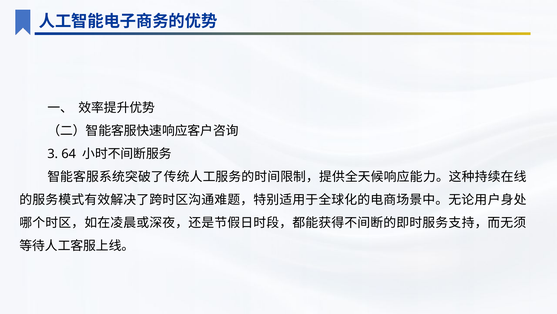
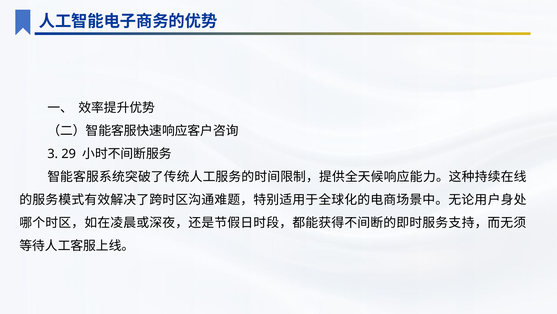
64: 64 -> 29 (69, 154)
